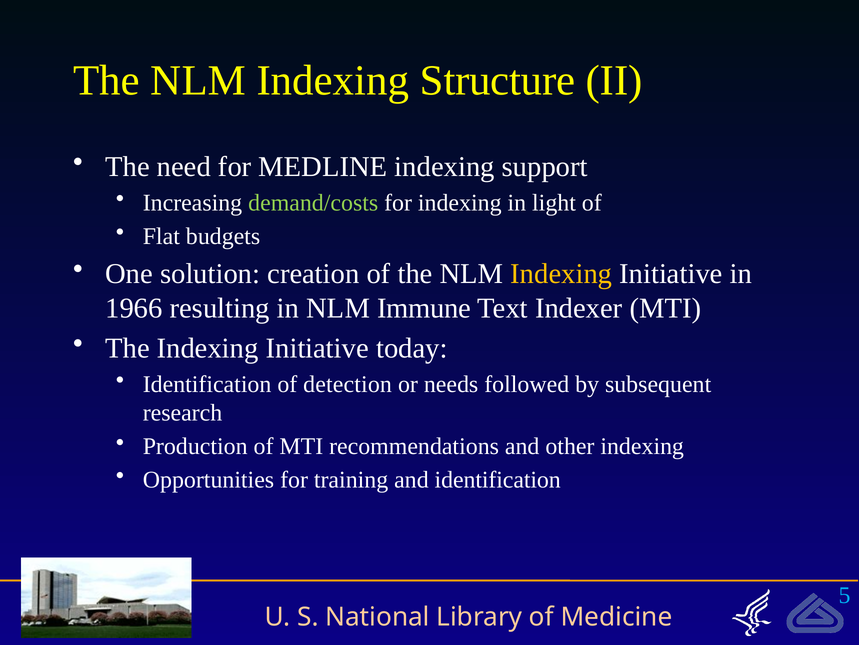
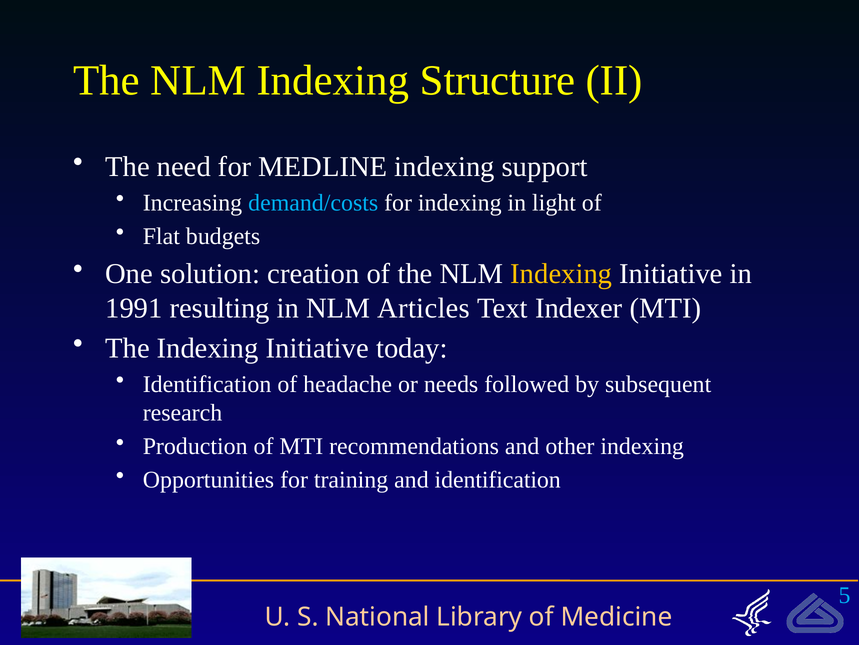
demand/costs colour: light green -> light blue (313, 203)
1966: 1966 -> 1991 (134, 308)
Immune: Immune -> Articles (424, 308)
detection: detection -> headache (348, 384)
